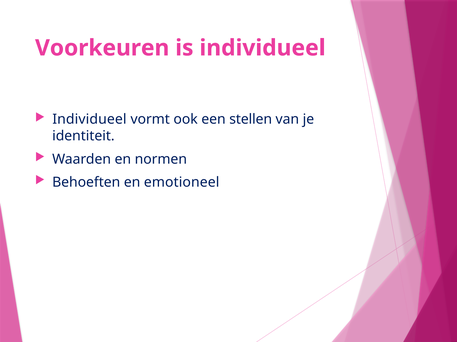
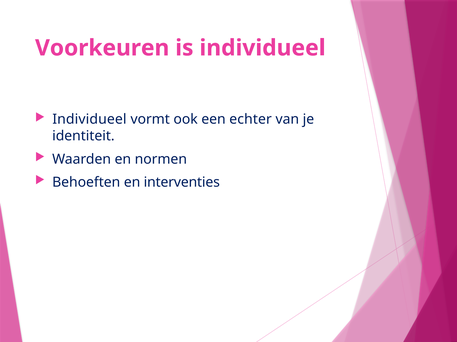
stellen: stellen -> echter (251, 120)
emotioneel: emotioneel -> interventies (182, 183)
